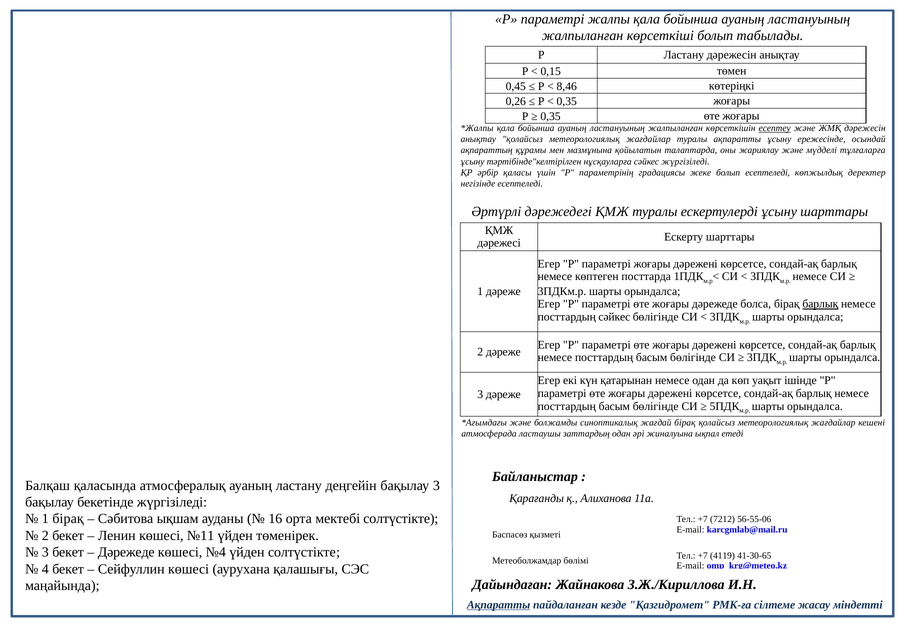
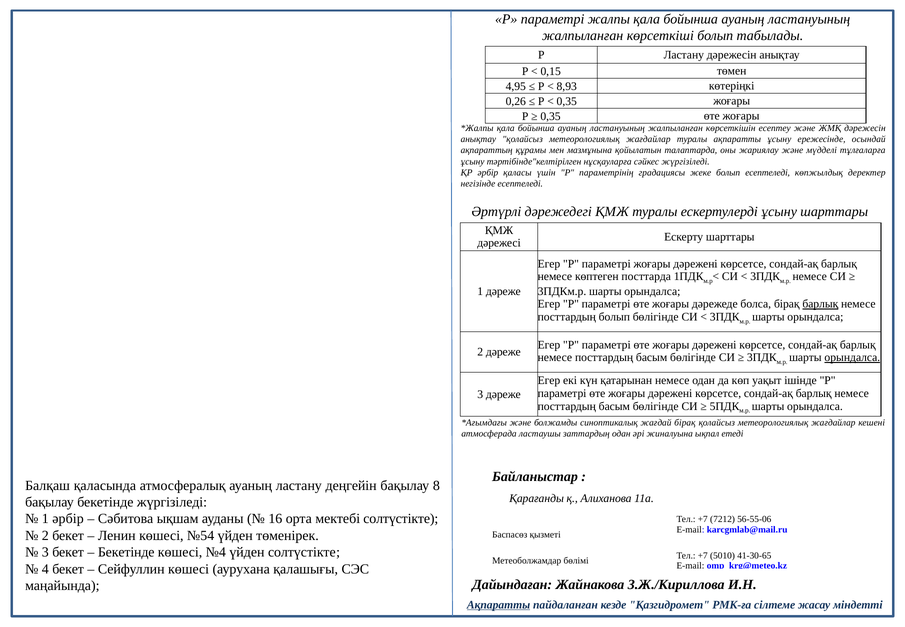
0,45: 0,45 -> 4,95 (516, 86)
8,46: 8,46 -> 8,93 (567, 86)
есептеу underline: present -> none (775, 128)
посттардың сәйкес: сәйкес -> болып (614, 317)
орындалса underline: none -> present (852, 357)
бақылау 3: 3 -> 8 (436, 485)
1 бірақ: бірақ -> әрбір (68, 519)
№11: №11 -> №54 (201, 535)
Дәрежеде: Дәрежеде -> Бекетінде (126, 552)
4119: 4119 -> 5010 (722, 555)
